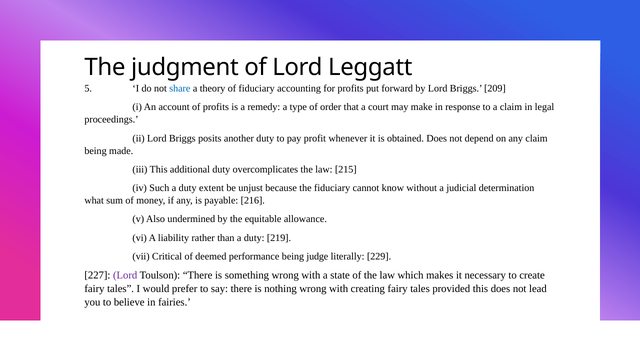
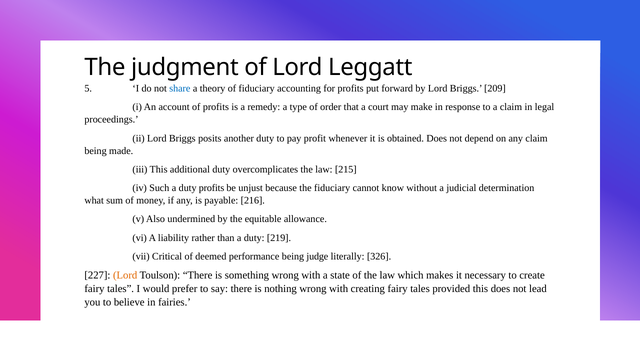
duty extent: extent -> profits (212, 188)
229: 229 -> 326 (379, 256)
Lord colour: purple -> orange (125, 275)
